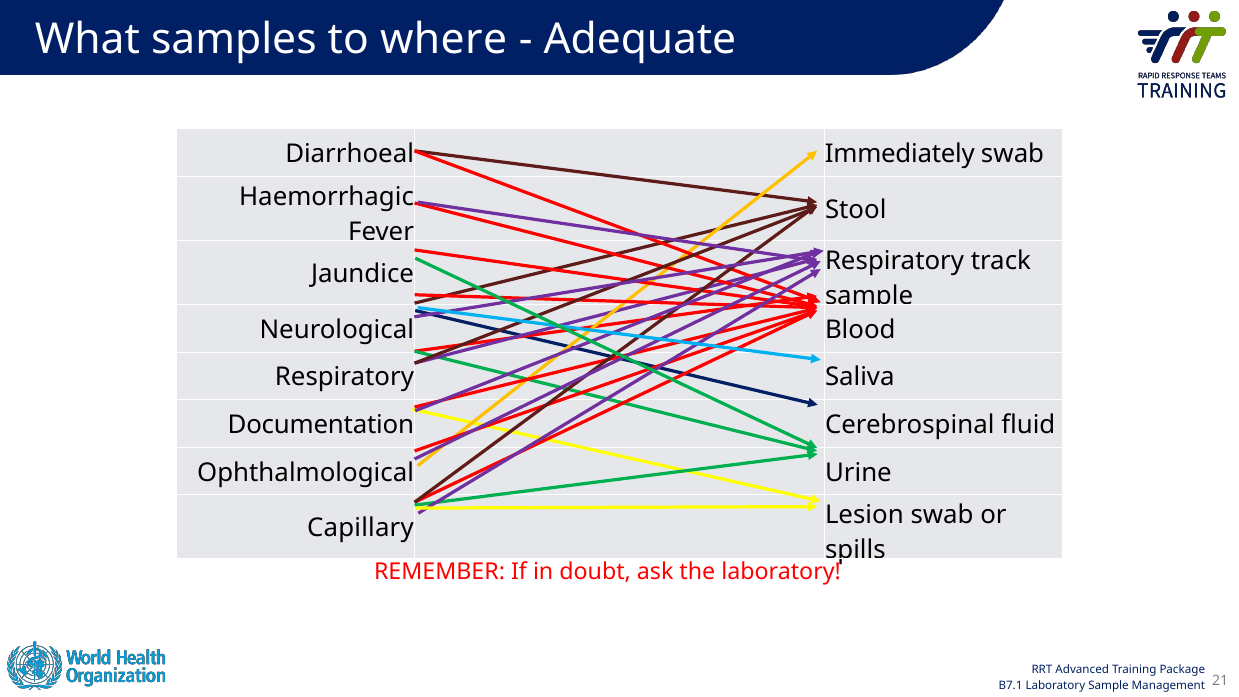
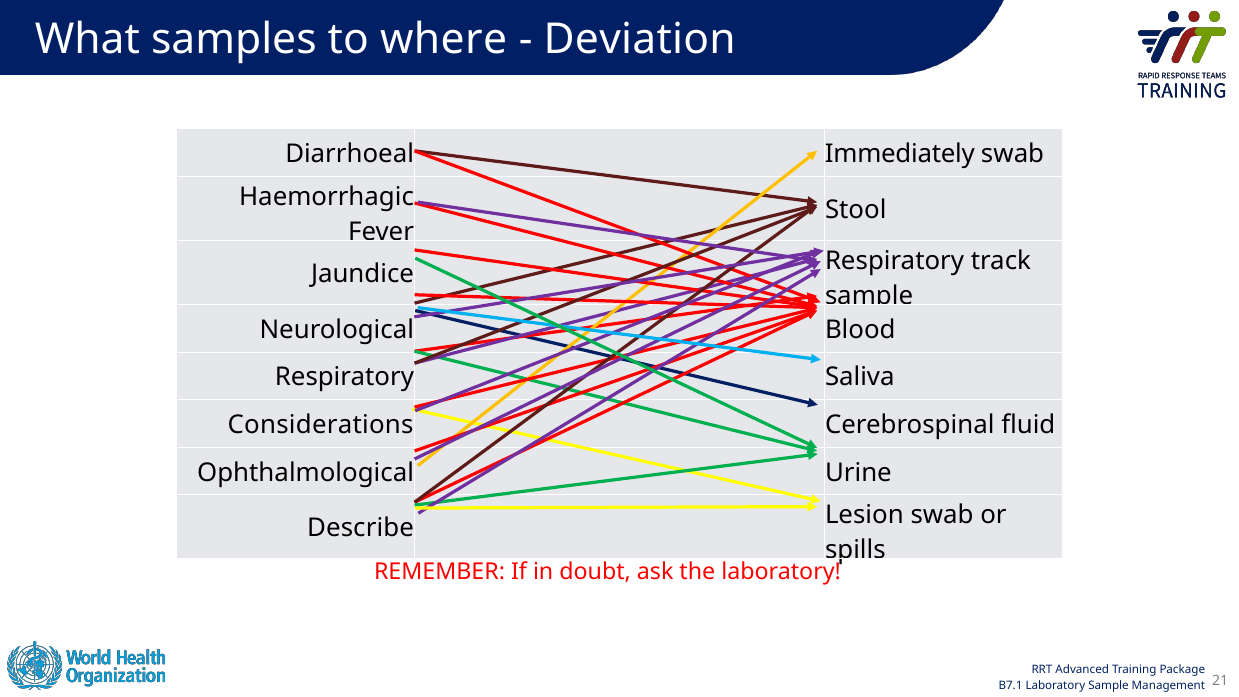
Adequate: Adequate -> Deviation (640, 40)
Documentation: Documentation -> Considerations (321, 425)
Capillary: Capillary -> Describe (360, 528)
